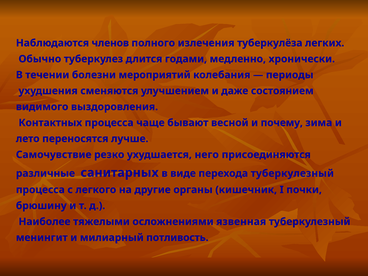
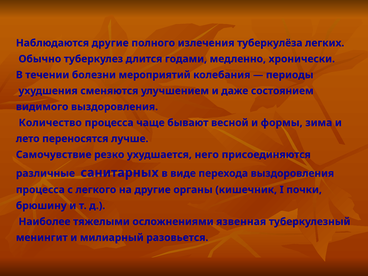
Наблюдаются членов: членов -> другие (110, 43)
Контактных: Контактных -> Количество (50, 123)
почему: почему -> формы (282, 123)
перехода туберкулезный: туберкулезный -> выздоровления (292, 173)
потливость: потливость -> разовьется (177, 238)
